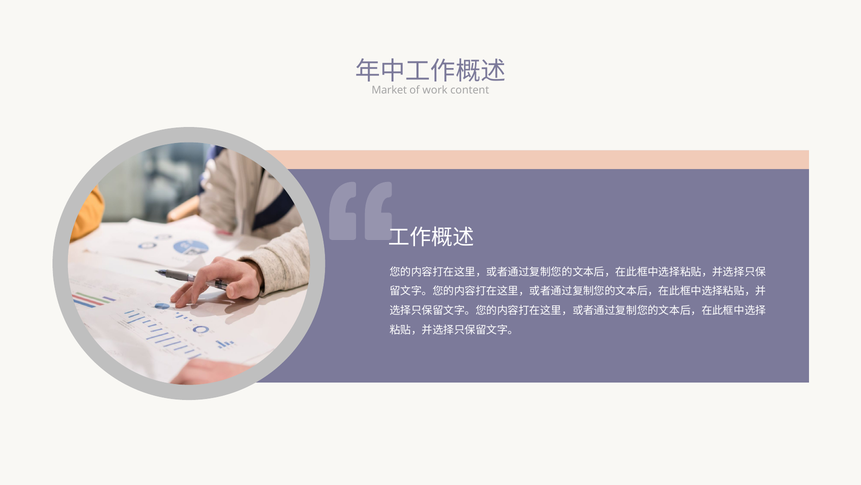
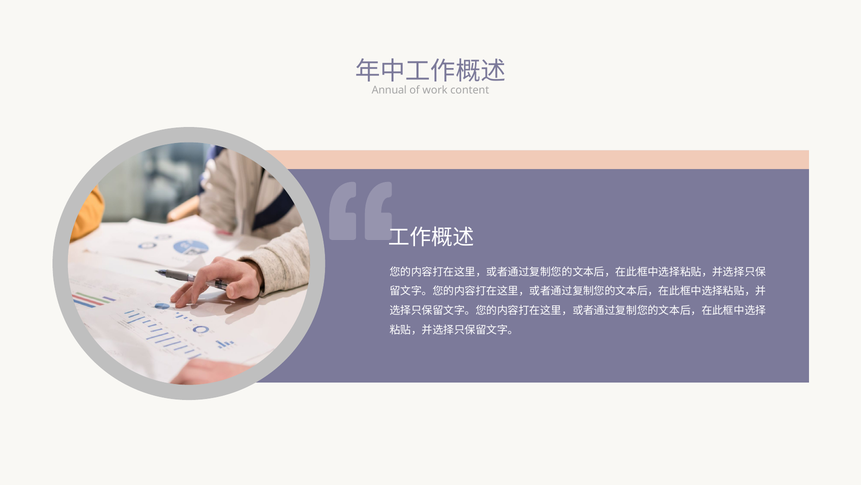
Market: Market -> Annual (389, 90)
